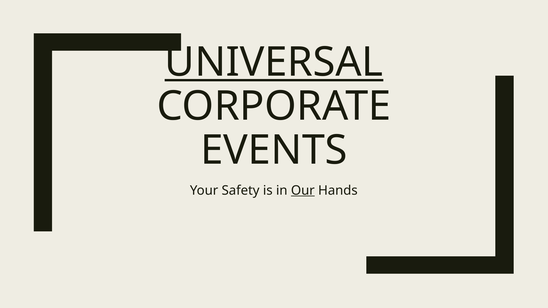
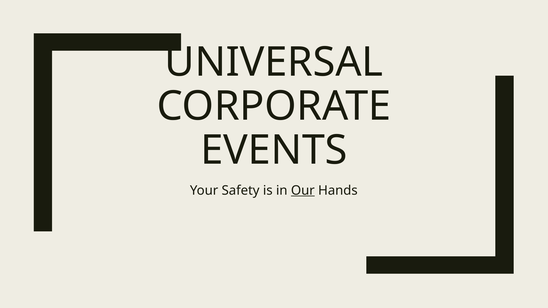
UNIVERSAL underline: present -> none (274, 62)
